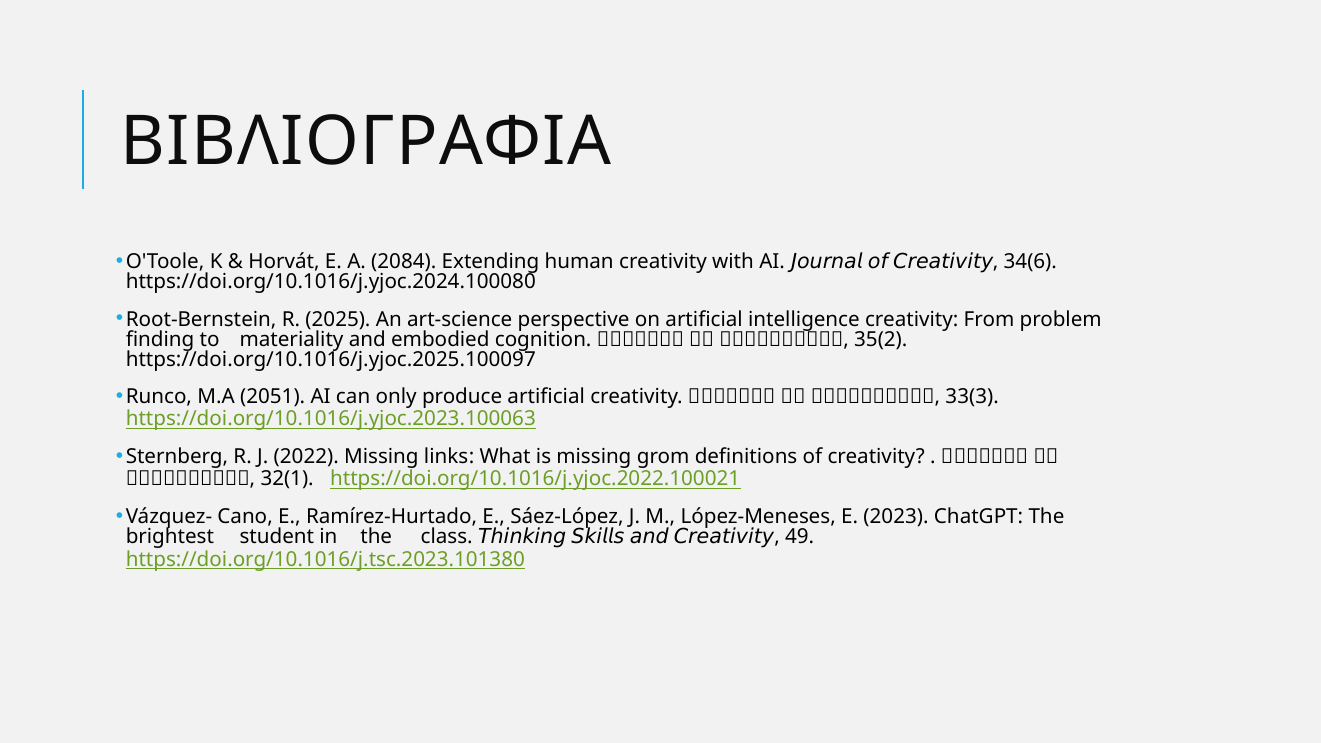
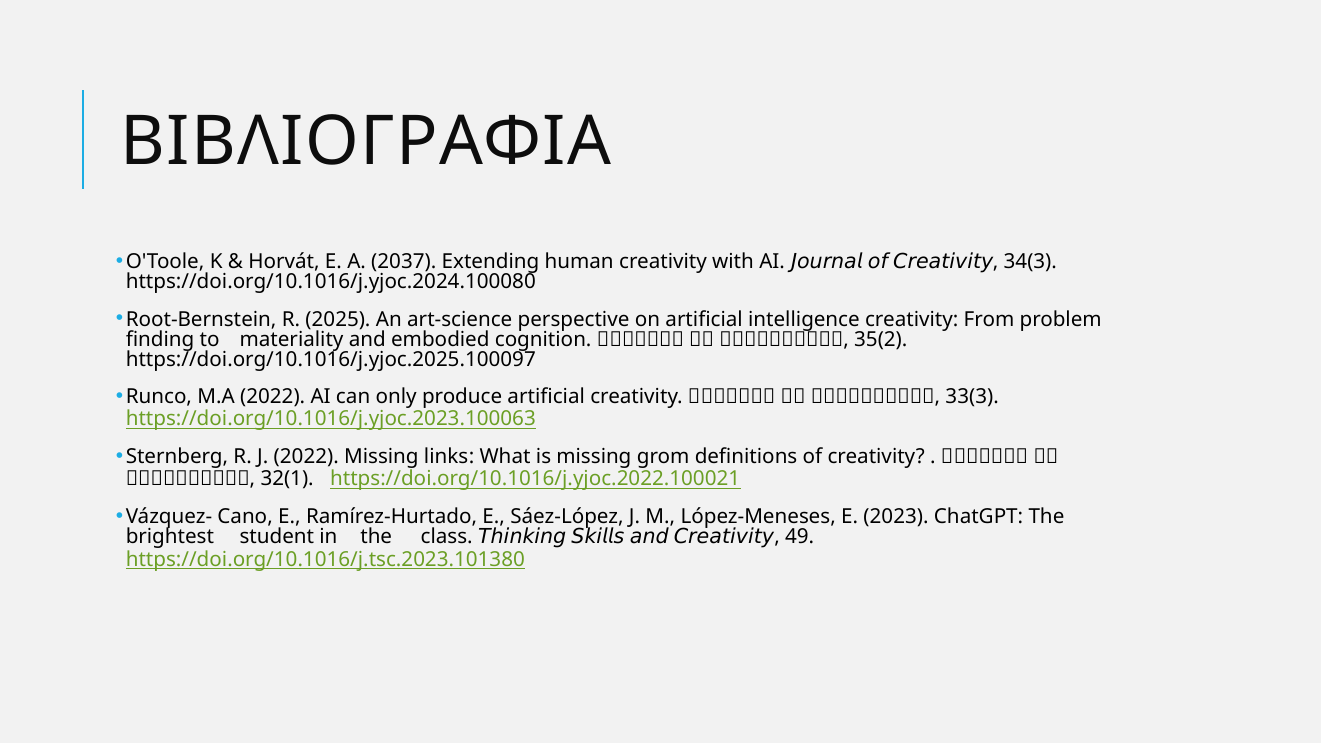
2084: 2084 -> 2037 (404, 262)
34(6: 34(6 -> 34(3 (1030, 262)
M.A 2051: 2051 -> 2022 (273, 397)
